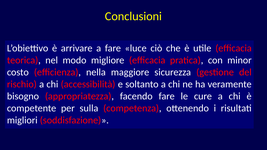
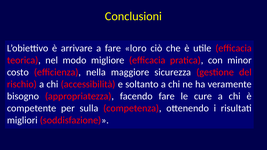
luce: luce -> loro (136, 48)
